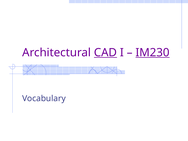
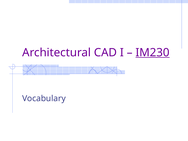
CAD underline: present -> none (105, 52)
